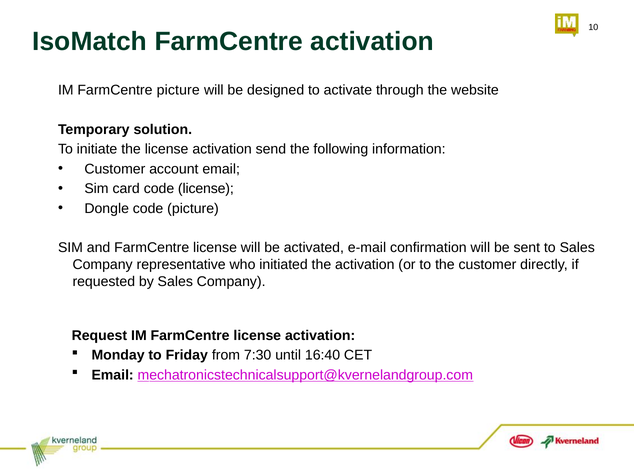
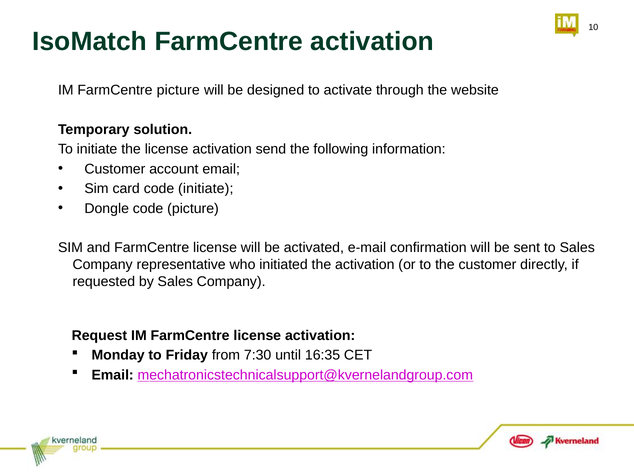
code license: license -> initiate (206, 189)
16:40: 16:40 -> 16:35 (323, 356)
